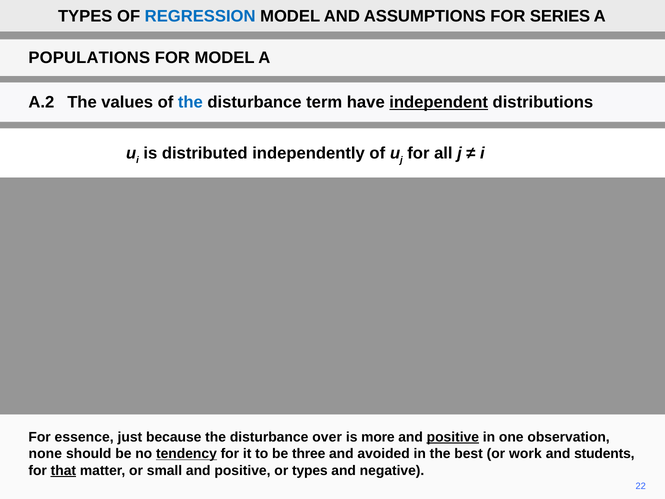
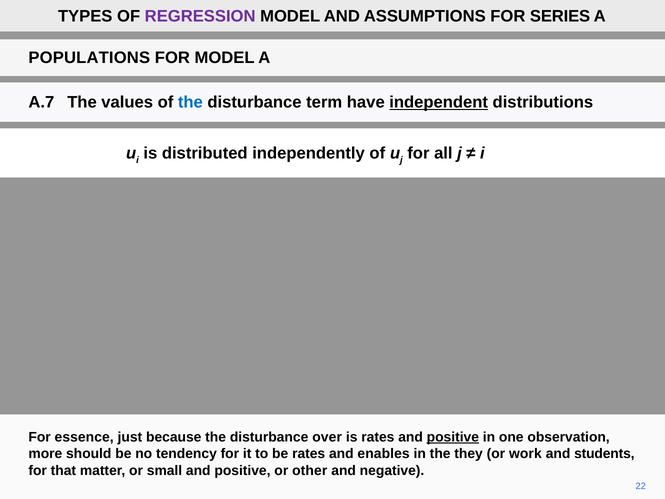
REGRESSION colour: blue -> purple (200, 16)
A.2: A.2 -> A.7 (41, 102)
is more: more -> rates (378, 437)
none: none -> more (45, 454)
tendency underline: present -> none (186, 454)
be three: three -> rates (309, 454)
avoided: avoided -> enables (384, 454)
best: best -> they (469, 454)
that underline: present -> none (63, 470)
or types: types -> other (310, 470)
